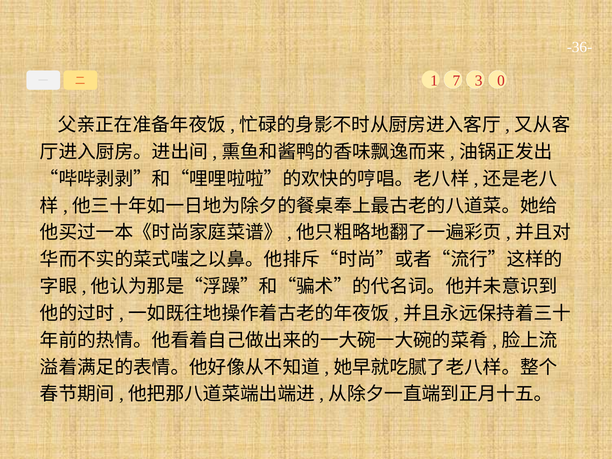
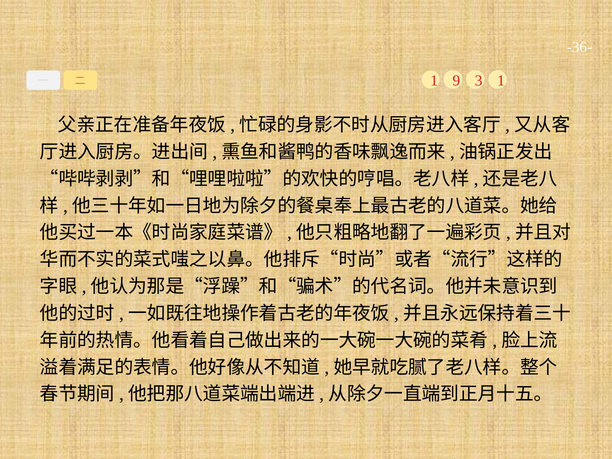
7: 7 -> 9 (456, 81)
3 0: 0 -> 1 (501, 81)
